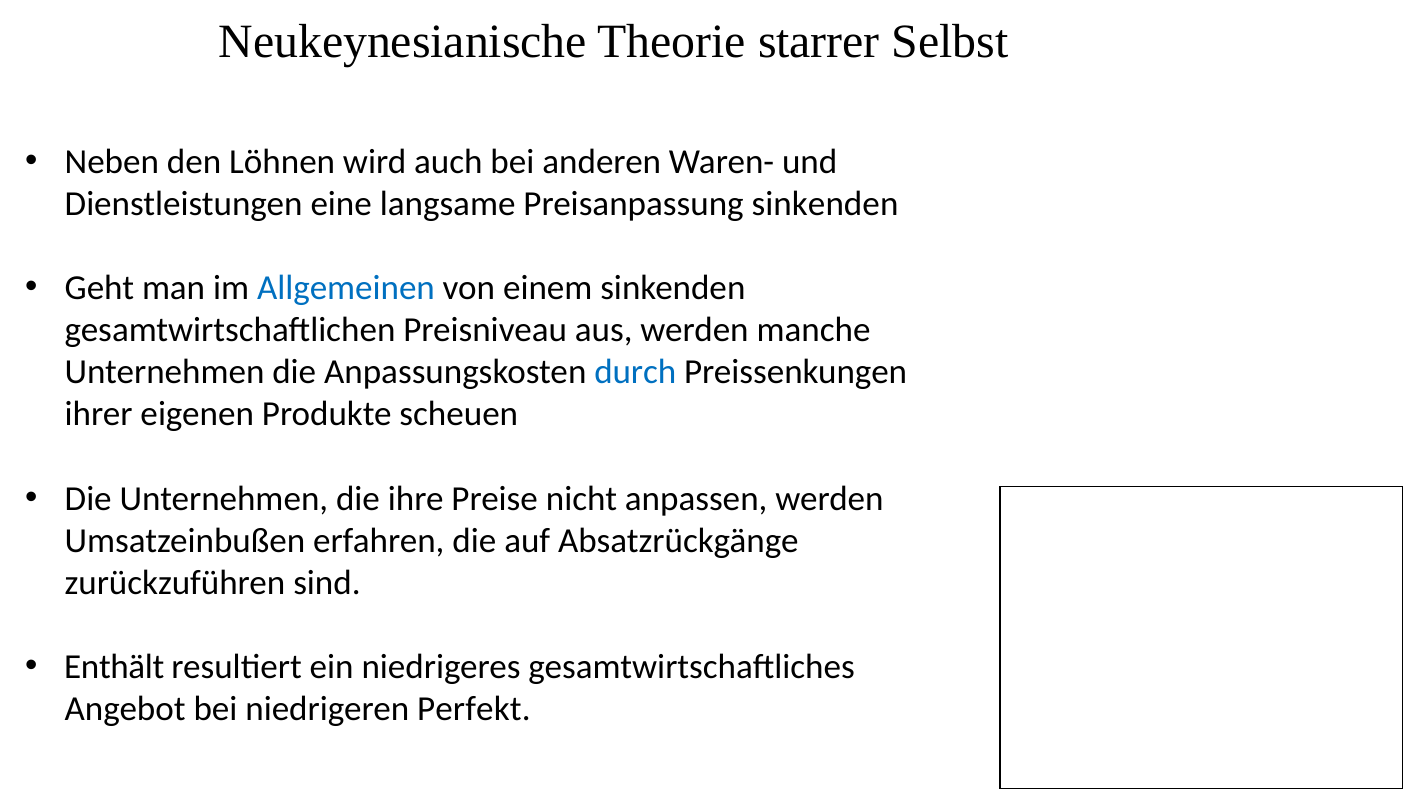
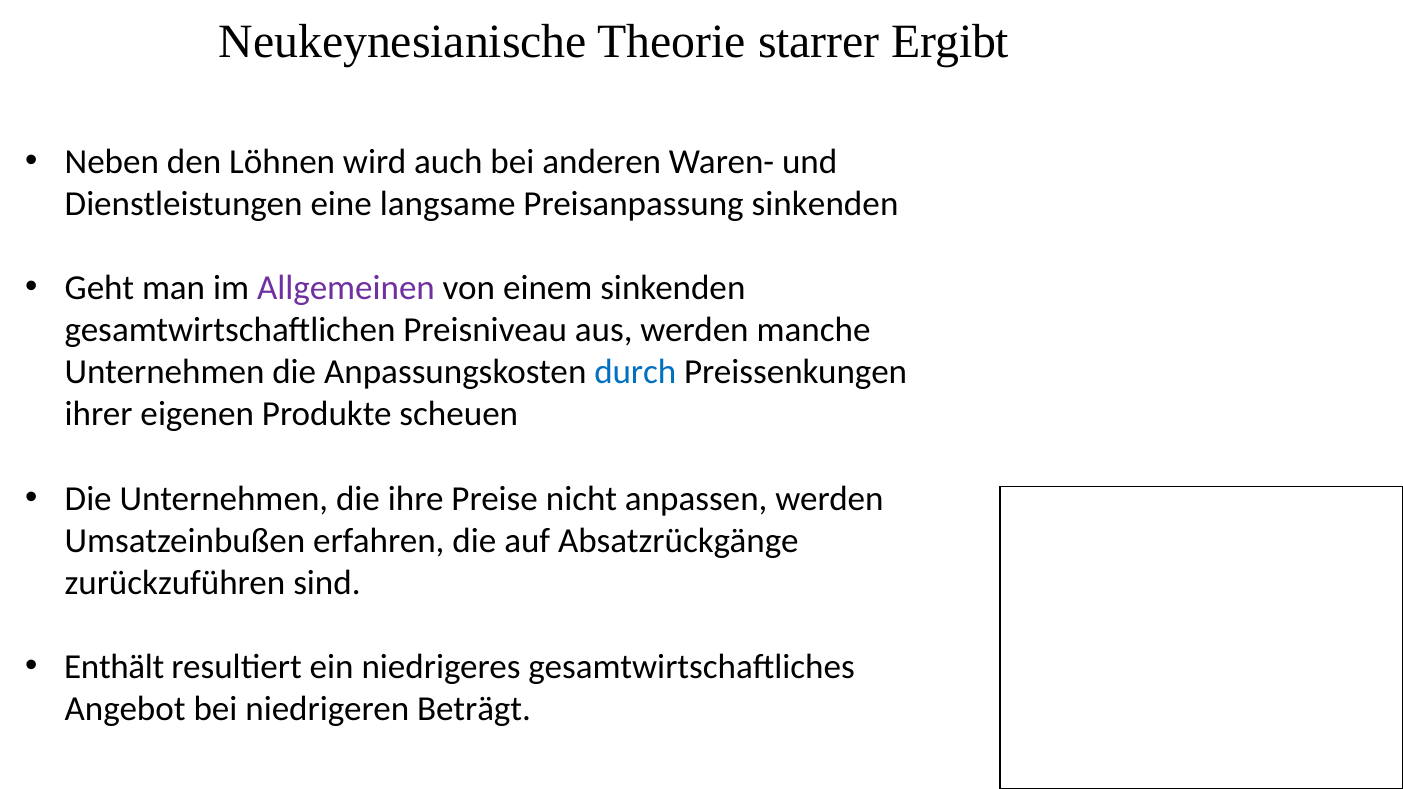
Selbst: Selbst -> Ergibt (950, 41)
Allgemeinen colour: blue -> purple (346, 288)
Perfekt: Perfekt -> Beträgt (474, 709)
